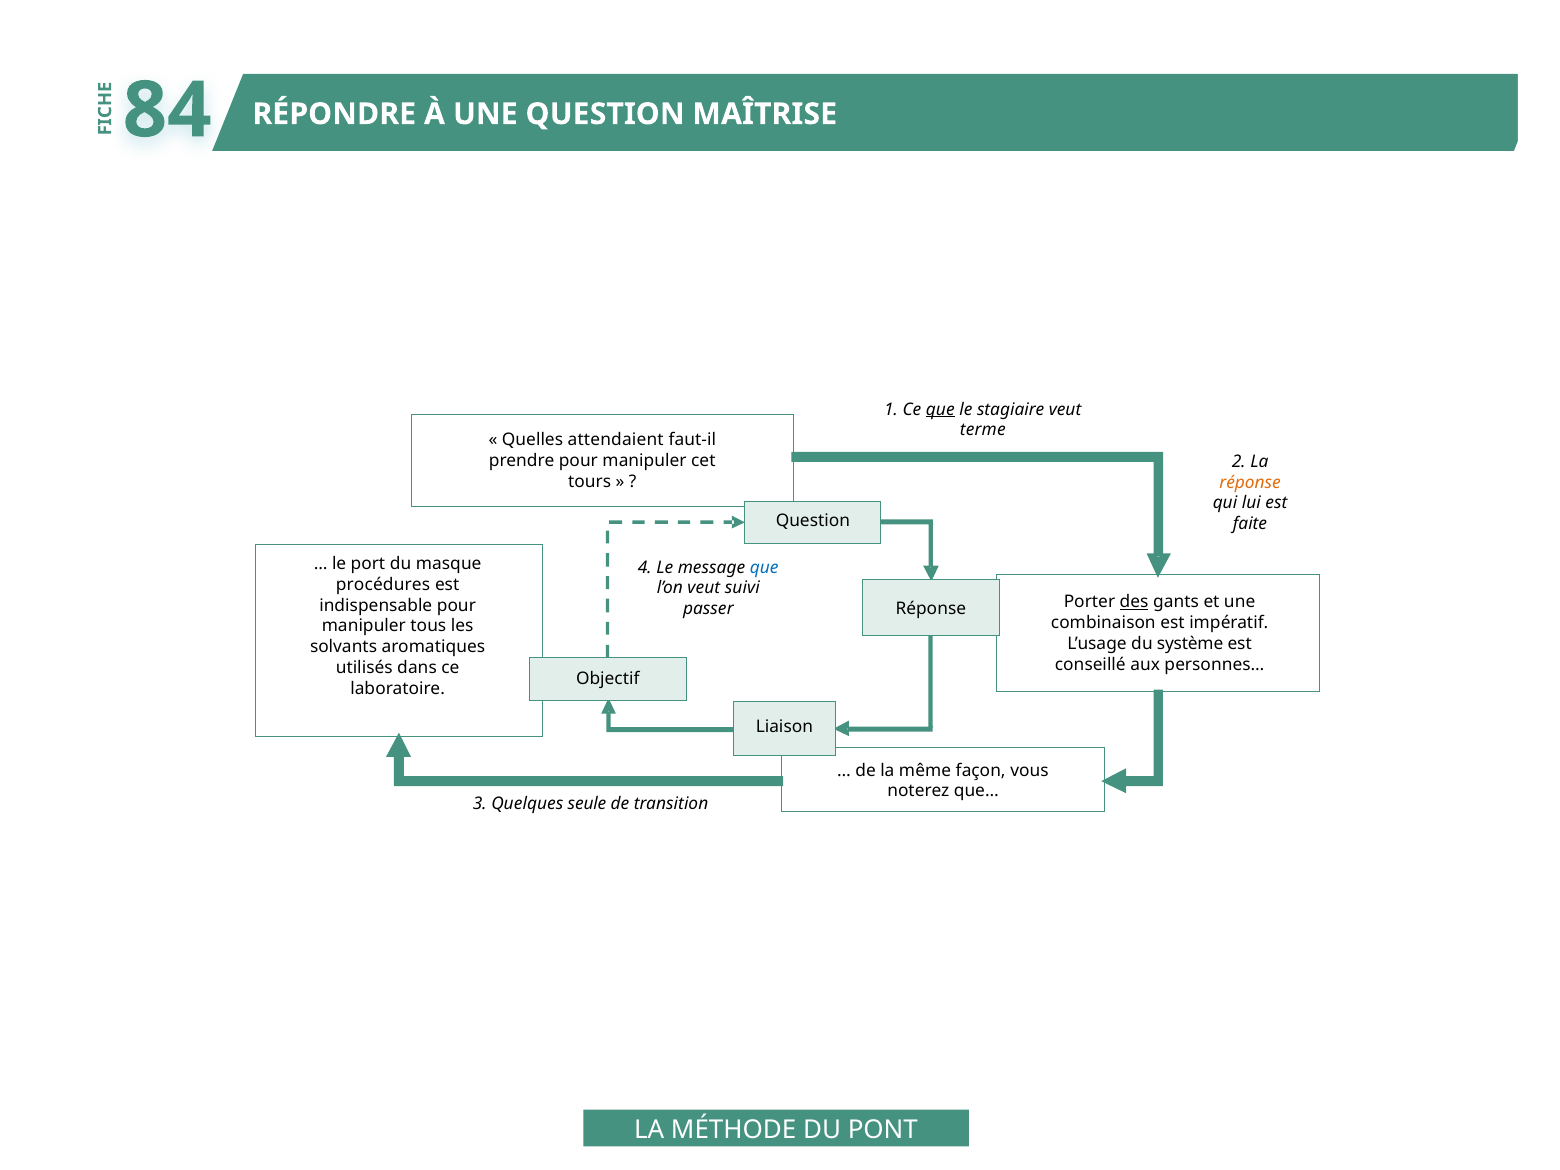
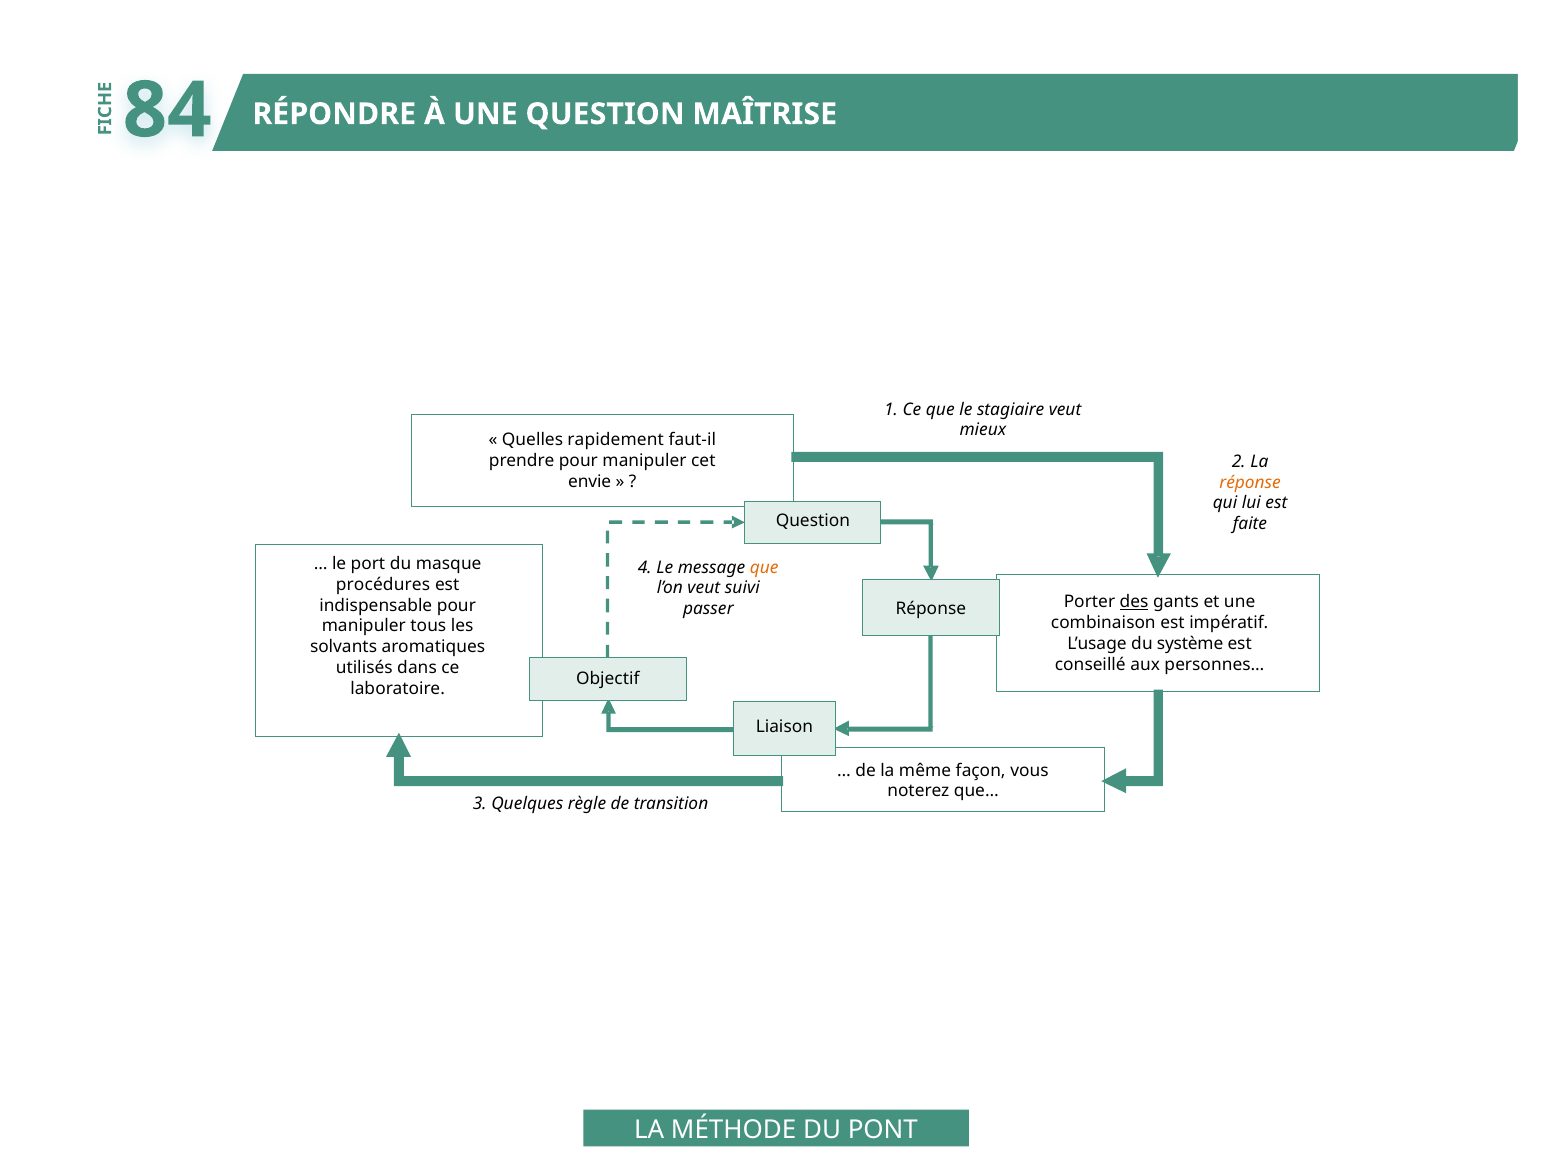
que underline: present -> none (940, 409)
terme: terme -> mieux (983, 430)
attendaient: attendaient -> rapidement (616, 440)
tours: tours -> envie (590, 482)
que colour: blue -> orange (764, 567)
seule: seule -> règle (587, 804)
